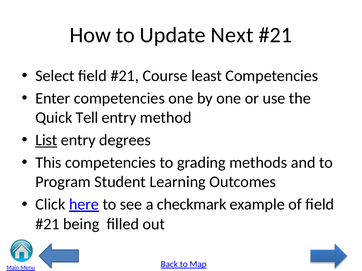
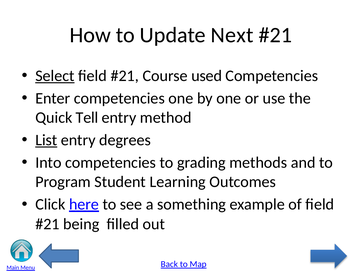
Select underline: none -> present (55, 76)
least: least -> used (207, 76)
This: This -> Into (48, 163)
checkmark: checkmark -> something (192, 205)
